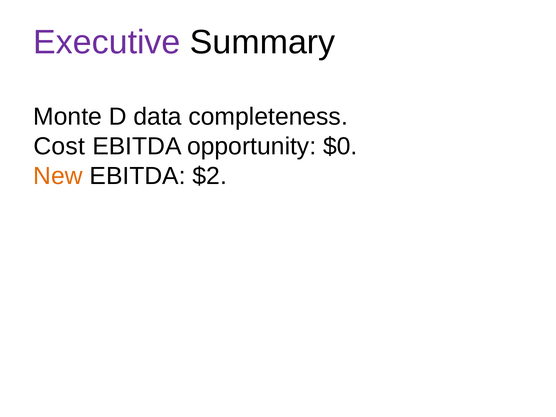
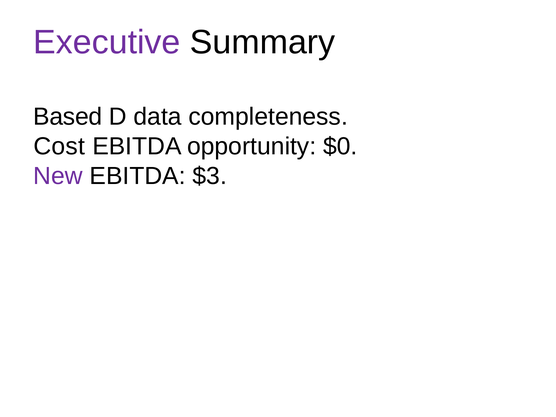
Monte: Monte -> Based (68, 117)
New colour: orange -> purple (58, 176)
$2: $2 -> $3 (210, 176)
